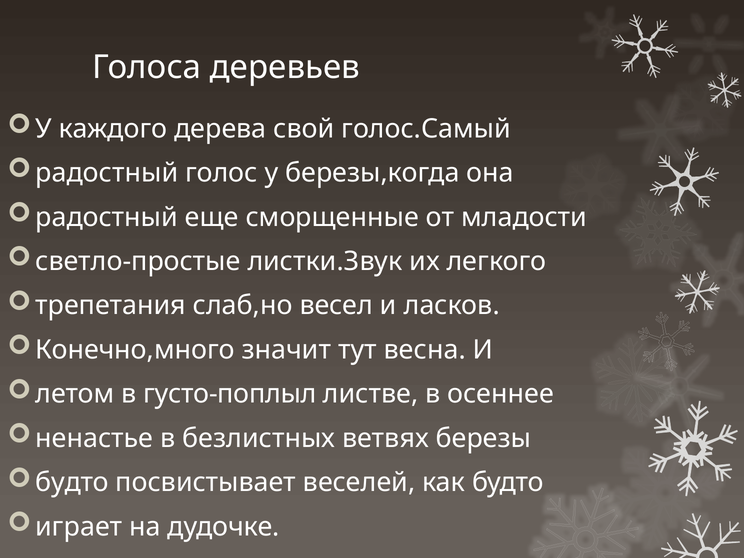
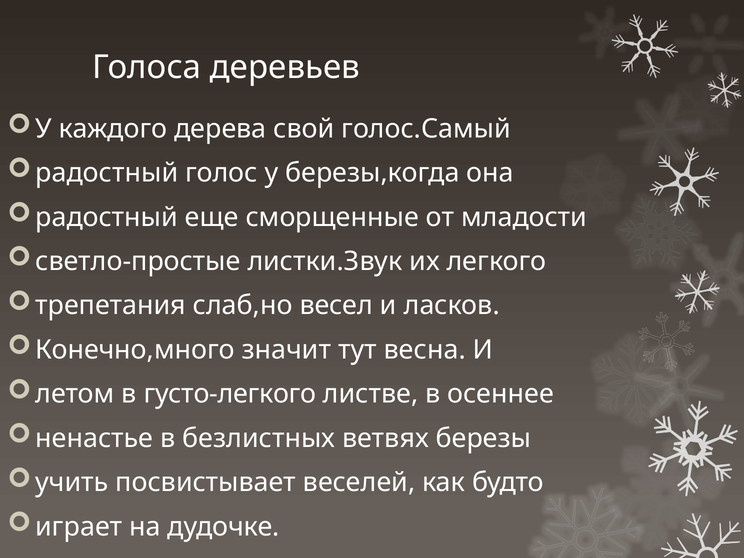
густо-поплыл: густо-поплыл -> густо-легкого (230, 394)
будто: будто -> учить (72, 483)
